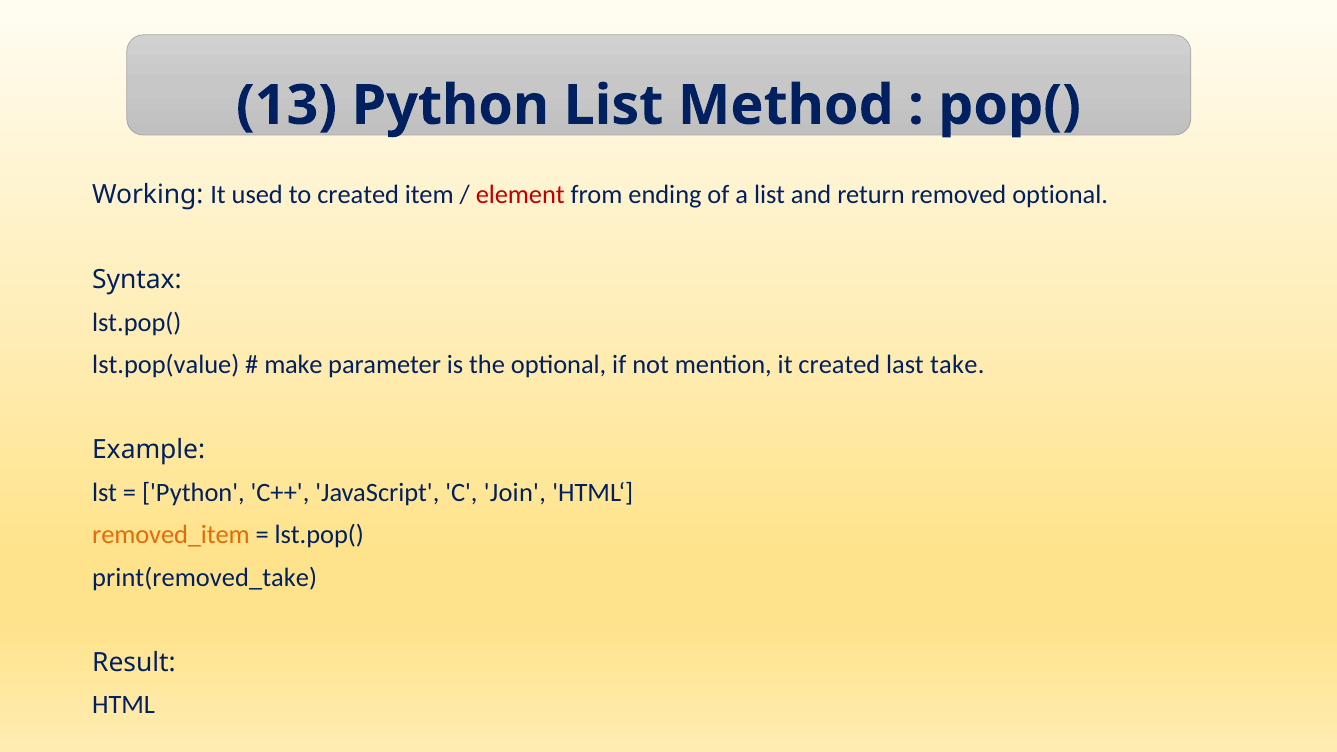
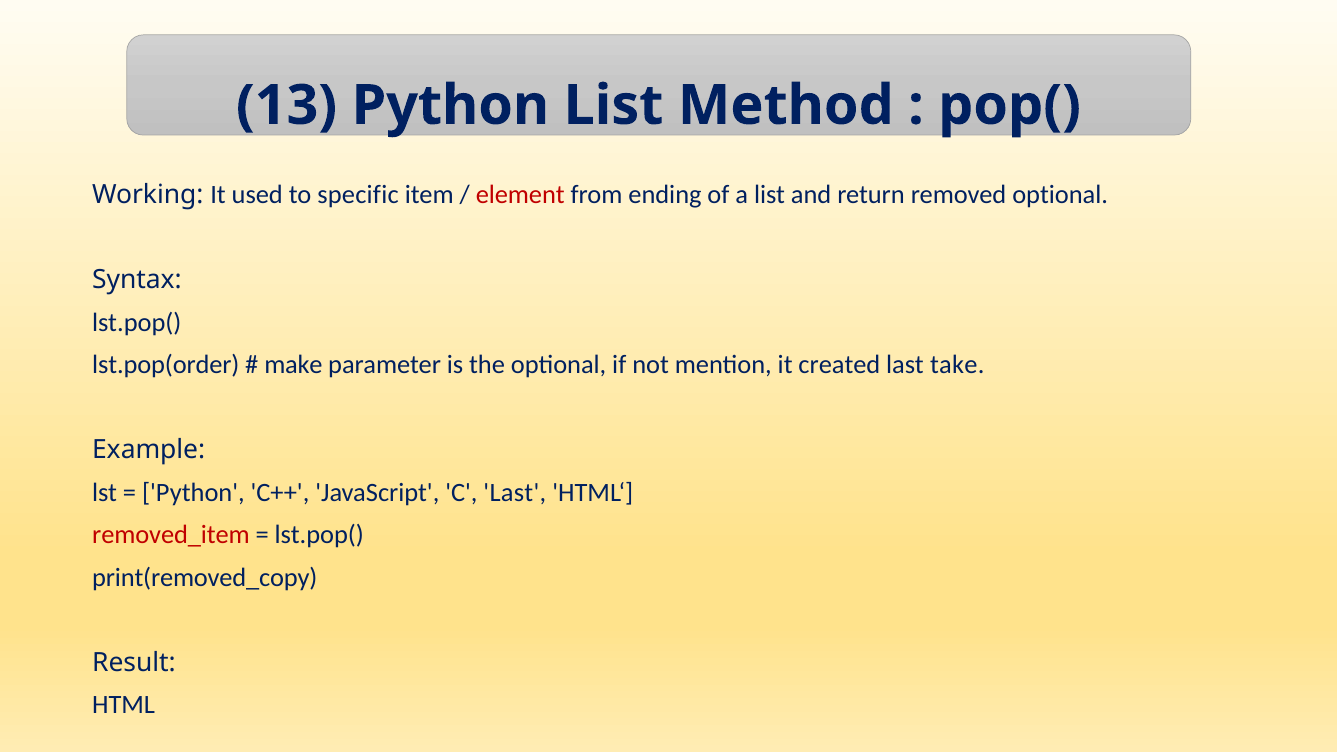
to created: created -> specific (358, 195)
lst.pop(value: lst.pop(value -> lst.pop(order (166, 365)
C Join: Join -> Last (515, 493)
removed_item colour: orange -> red (171, 535)
print(removed_take: print(removed_take -> print(removed_copy (205, 578)
